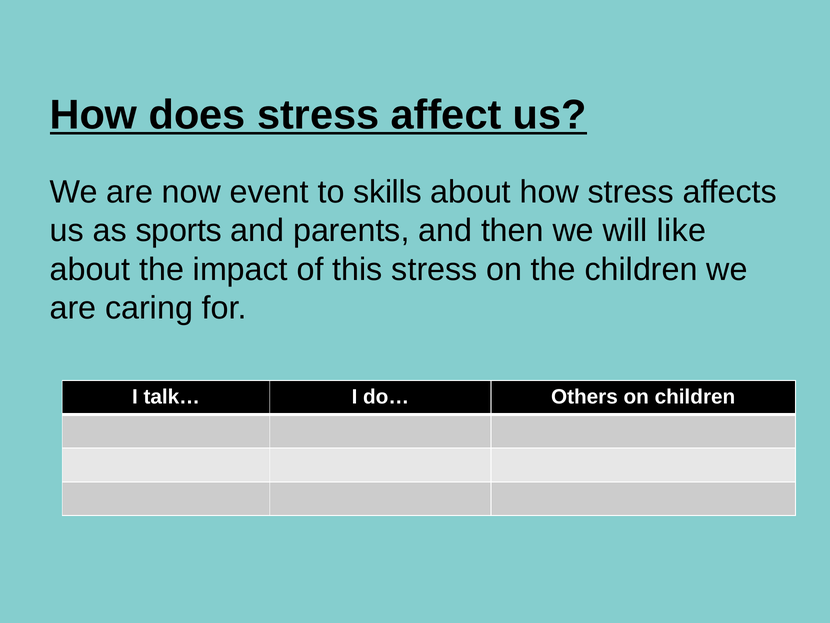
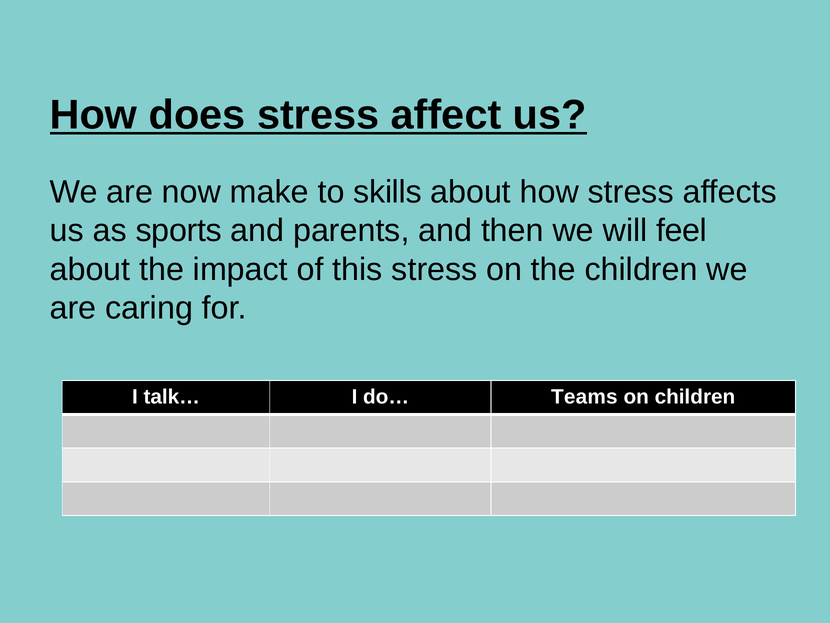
event: event -> make (269, 192)
like: like -> feel (682, 231)
Others: Others -> Teams (584, 397)
